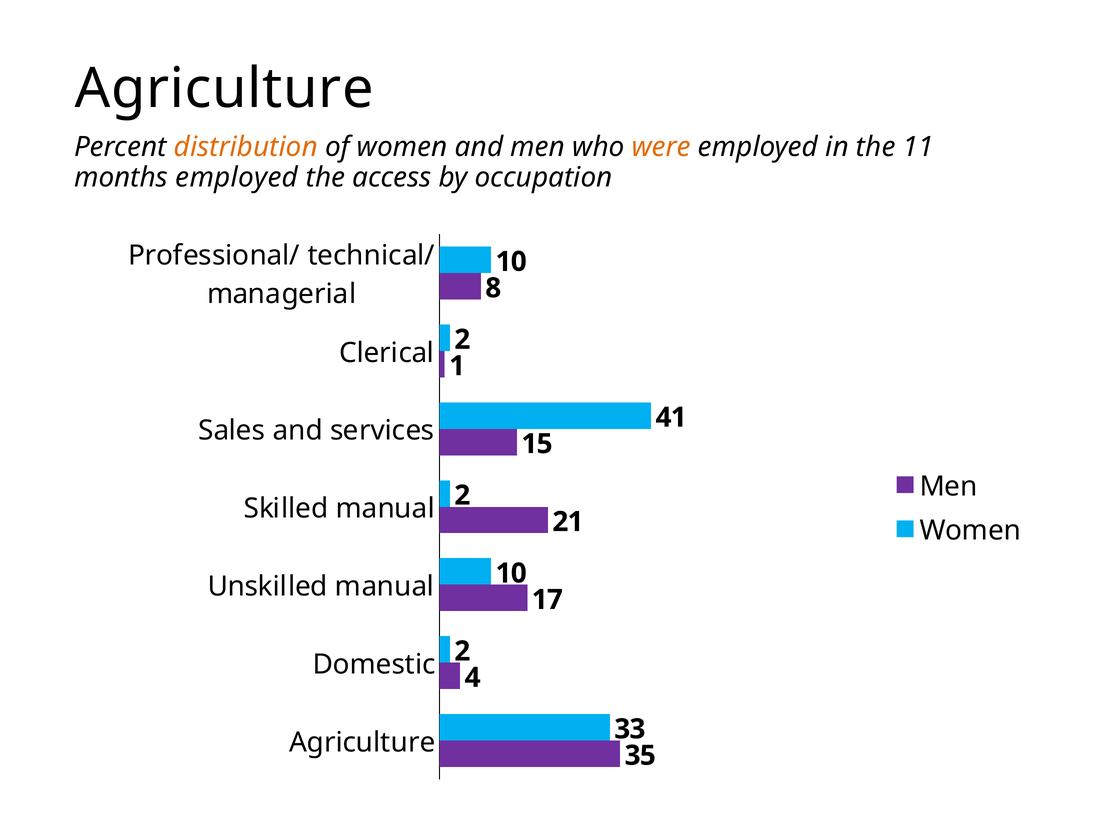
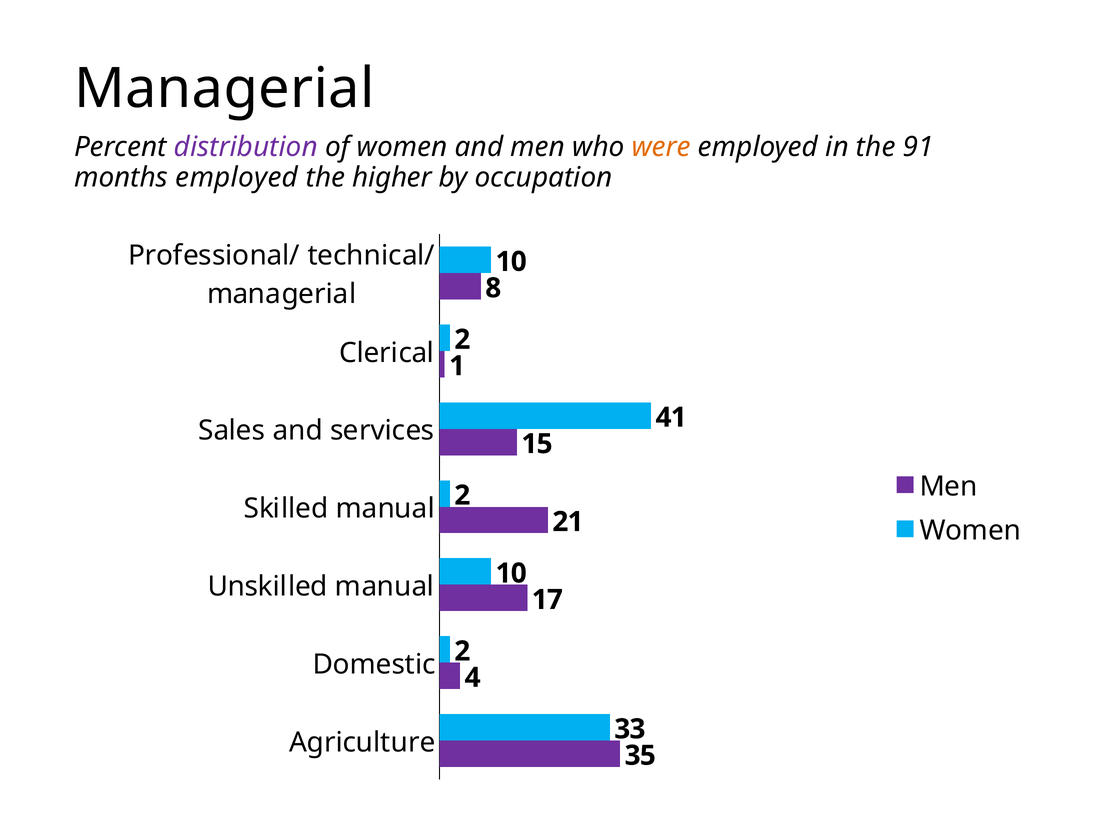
Agriculture: Agriculture -> Managerial (224, 89)
distribution colour: orange -> purple (246, 147)
11: 11 -> 91 (918, 147)
access: access -> higher (392, 177)
